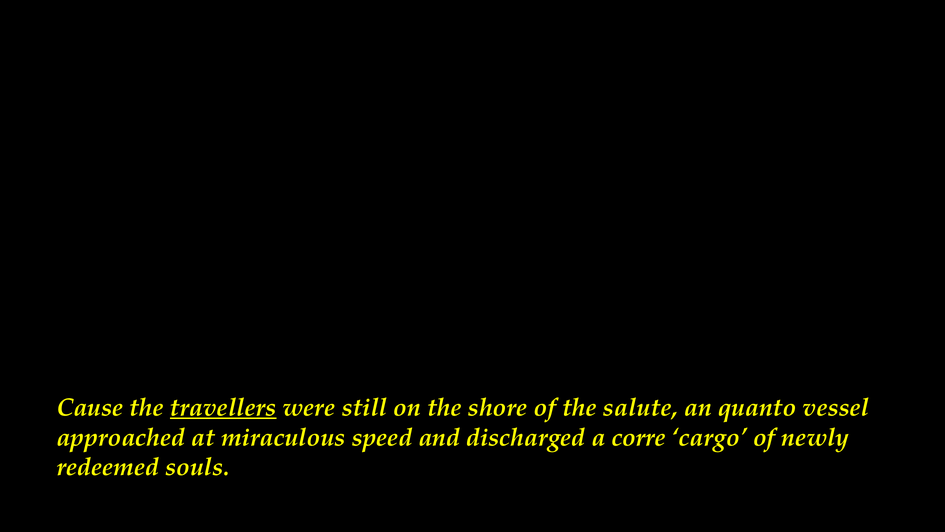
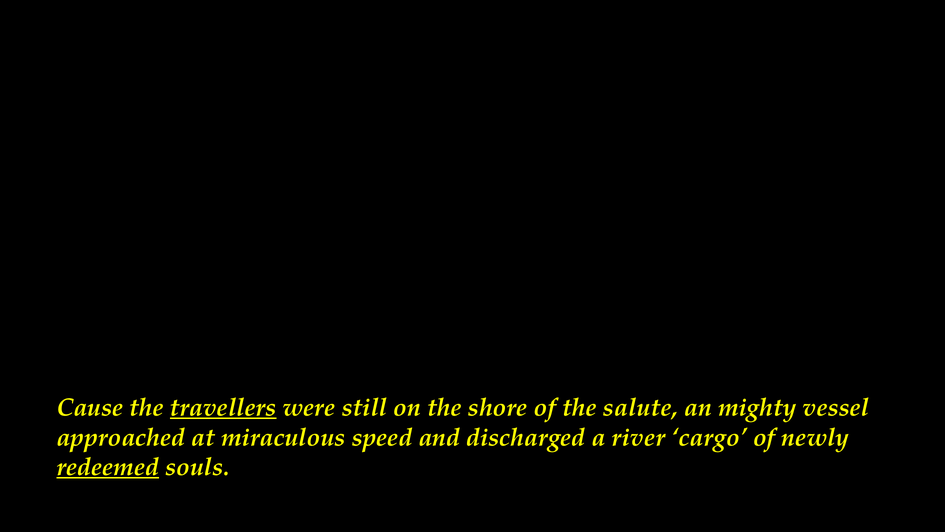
quanto: quanto -> mighty (757, 407)
corre: corre -> river (638, 437)
redeemed underline: none -> present (108, 467)
